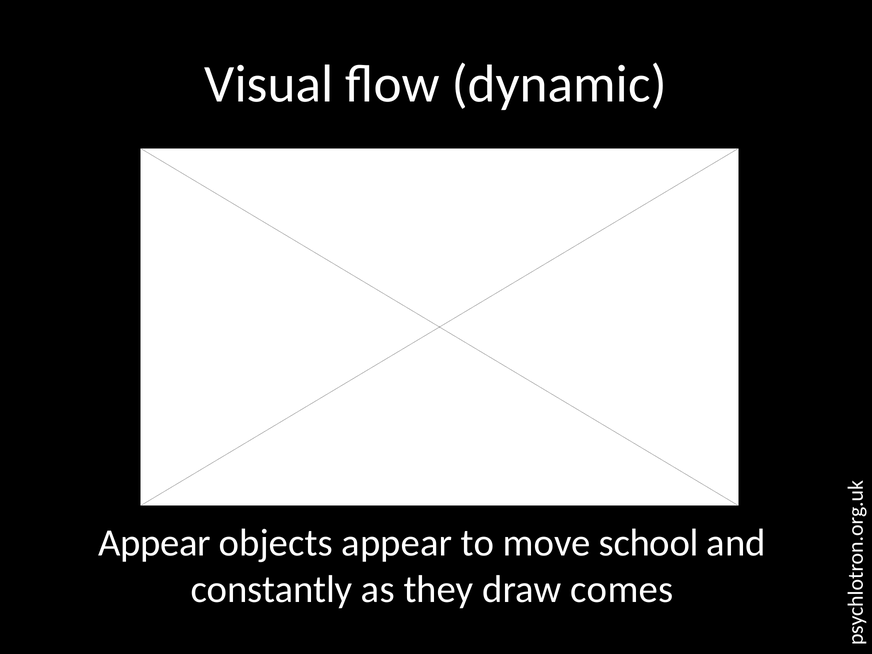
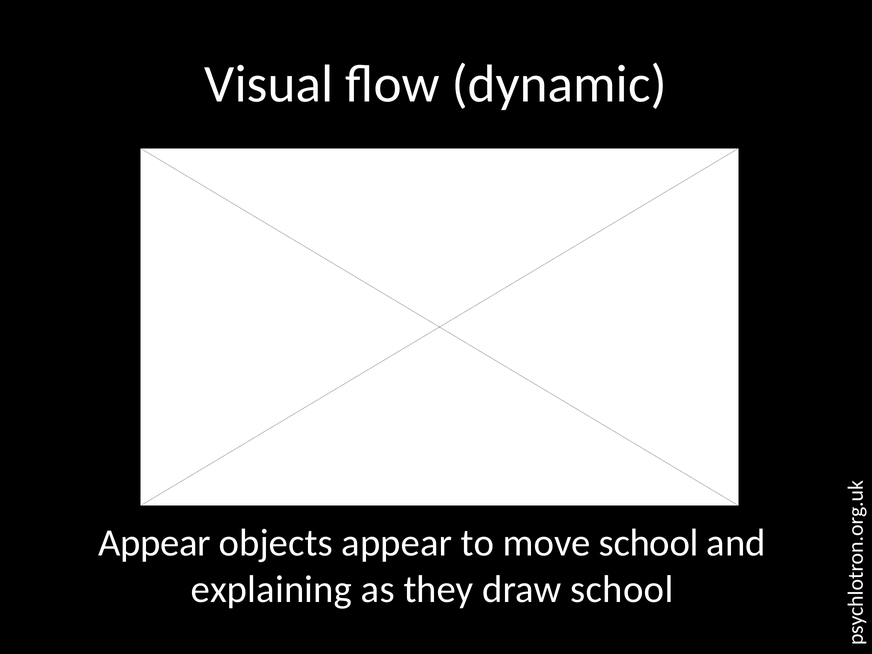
constantly: constantly -> explaining (271, 589)
draw comes: comes -> school (622, 589)
